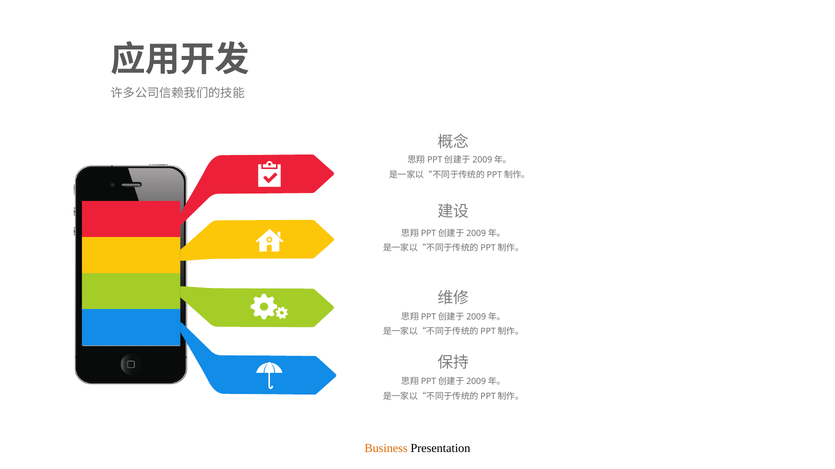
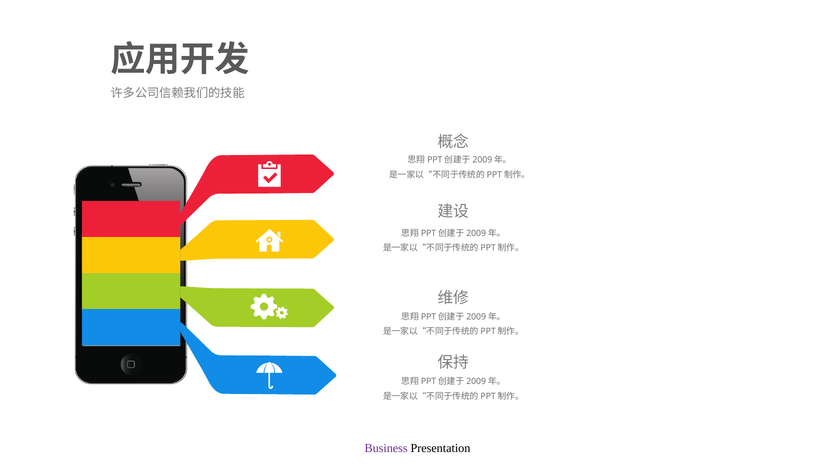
Business colour: orange -> purple (386, 449)
